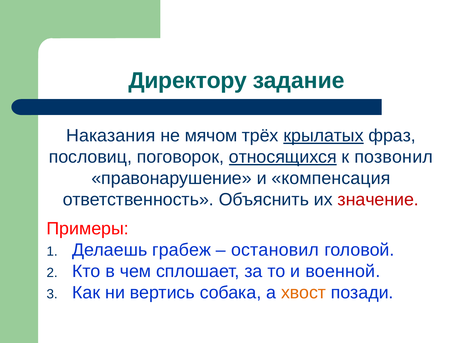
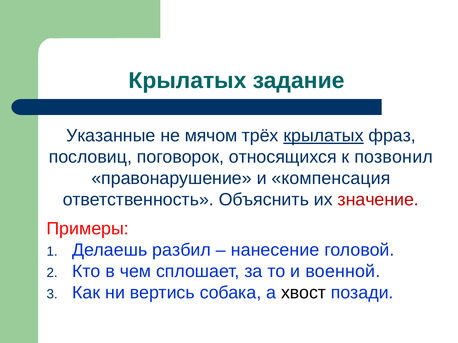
Директору: Директору -> Крылатых (188, 81)
Наказания: Наказания -> Указанные (111, 136)
относящихся underline: present -> none (283, 157)
грабеж: грабеж -> разбил (182, 250)
остановил: остановил -> нанесение (275, 250)
хвост colour: orange -> black (304, 293)
